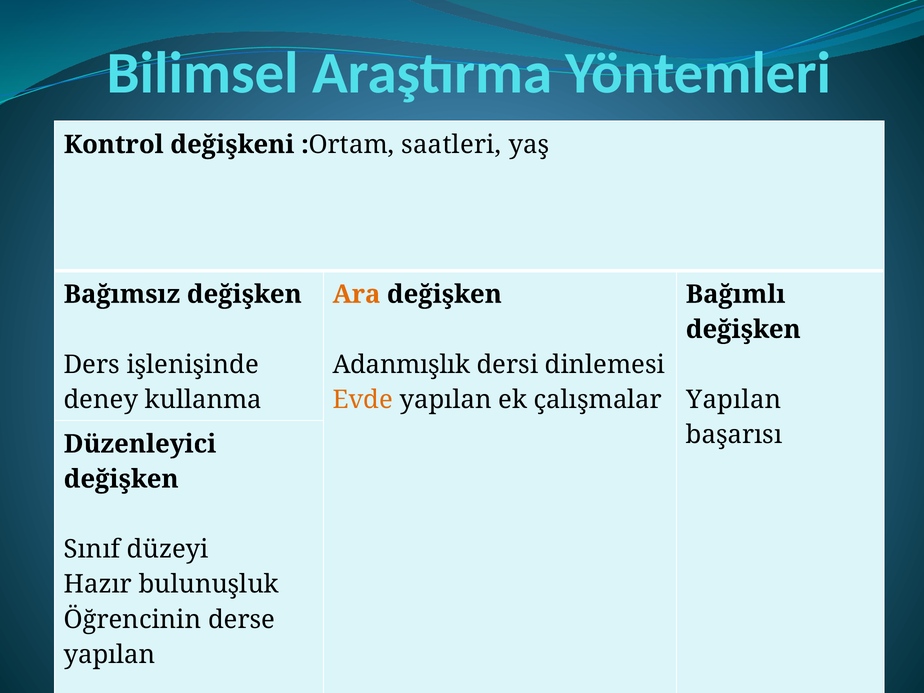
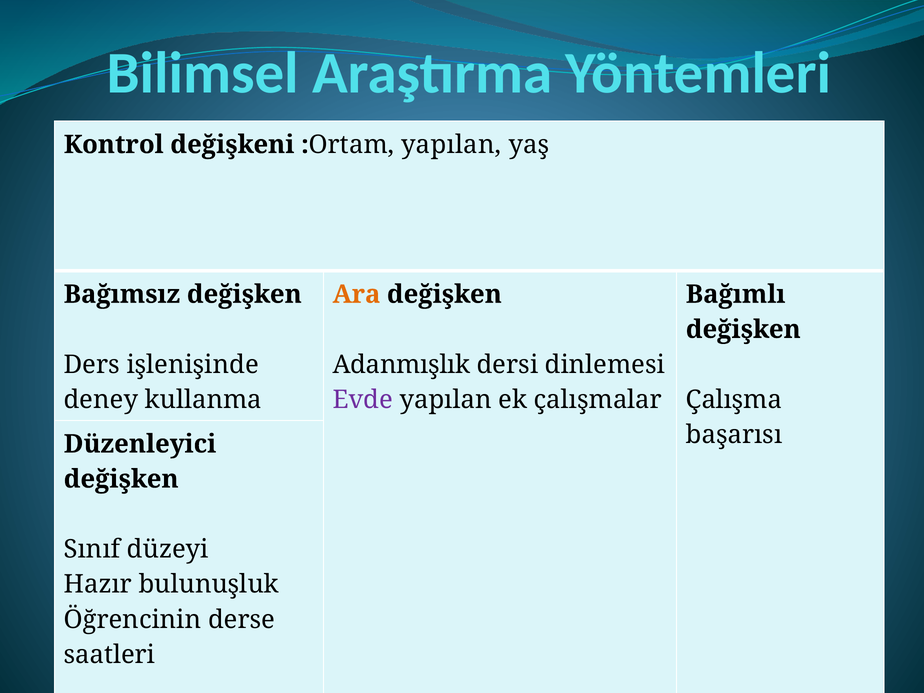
:Ortam saatleri: saatleri -> yapılan (451, 145)
Evde colour: orange -> purple (363, 400)
Yapılan: Yapılan -> Çalışma (734, 400)
yapılan: yapılan -> saatleri (109, 655)
